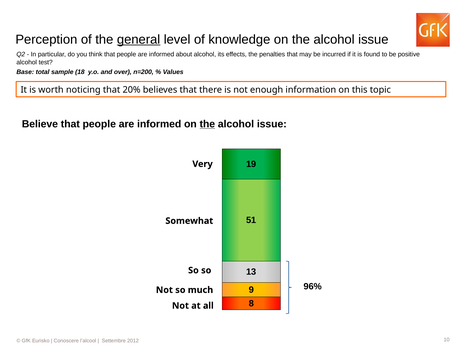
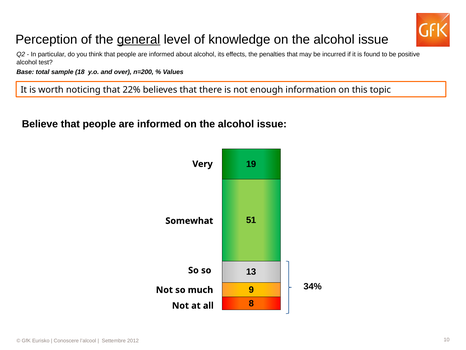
20%: 20% -> 22% (132, 90)
the underline: present -> none (207, 124)
96%: 96% -> 34% (313, 286)
